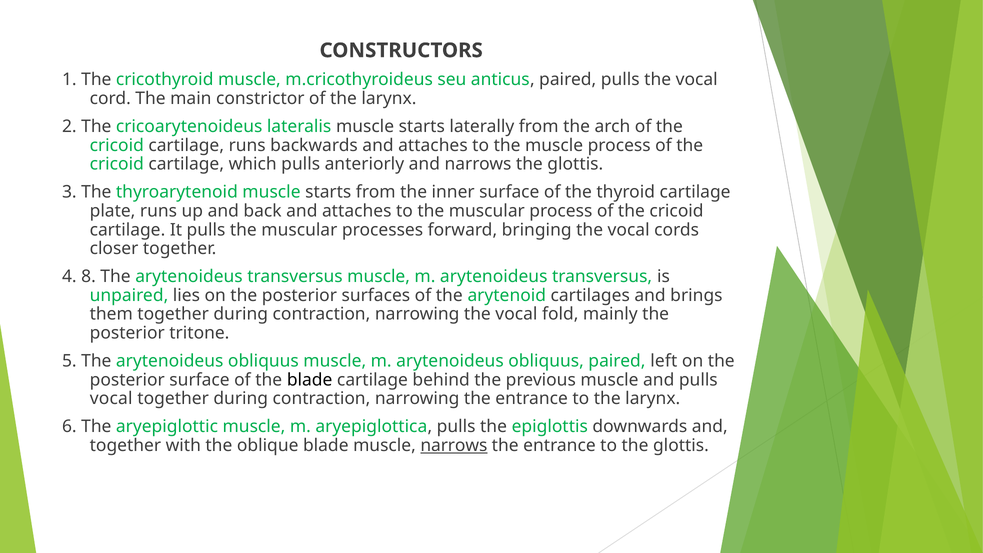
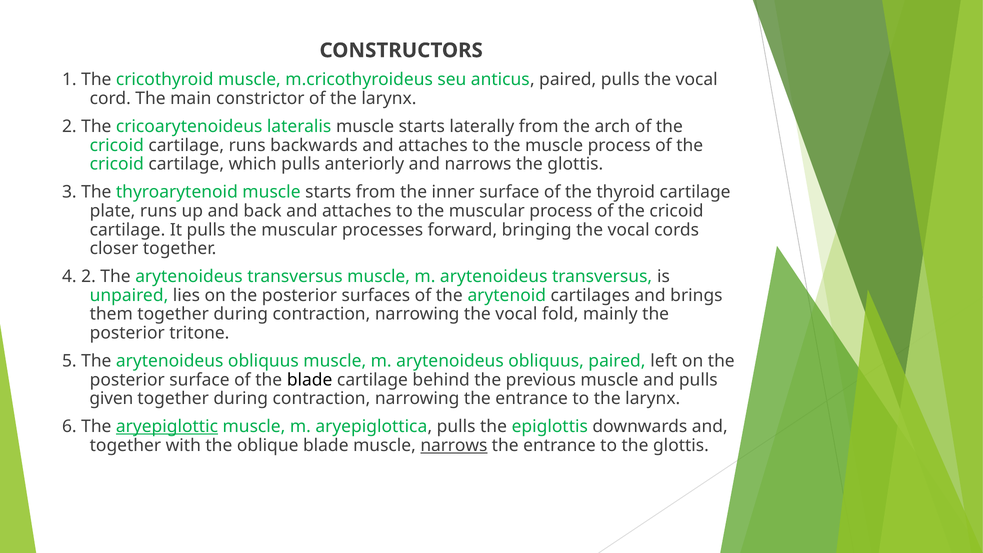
4 8: 8 -> 2 (88, 277)
vocal: vocal -> given (111, 399)
aryepiglottic underline: none -> present (167, 427)
